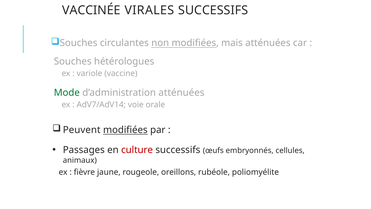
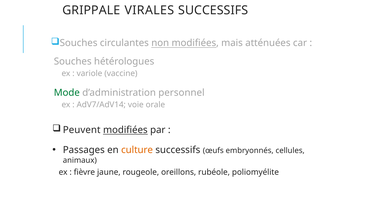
VACCINÉE: VACCINÉE -> GRIPPALE (91, 10)
d’administration atténuées: atténuées -> personnel (181, 93)
culture colour: red -> orange (137, 150)
